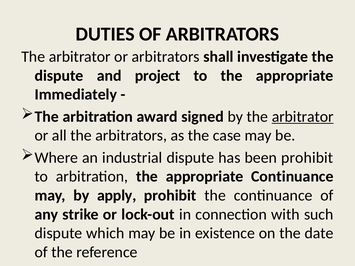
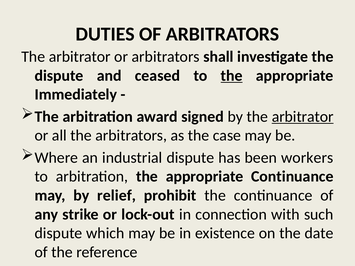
project: project -> ceased (157, 76)
the underline: none -> present (232, 76)
been prohibit: prohibit -> workers (307, 158)
apply: apply -> relief (117, 196)
